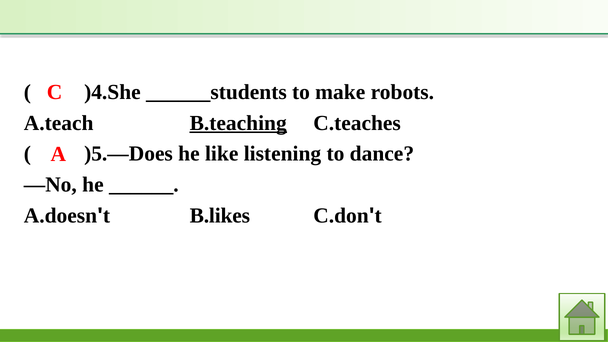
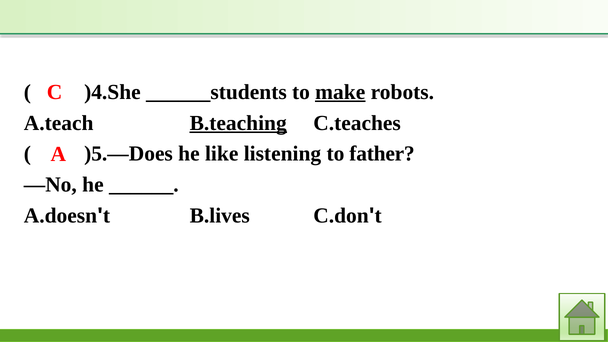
make underline: none -> present (340, 92)
dance: dance -> father (382, 154)
B.likes: B.likes -> B.lives (220, 216)
